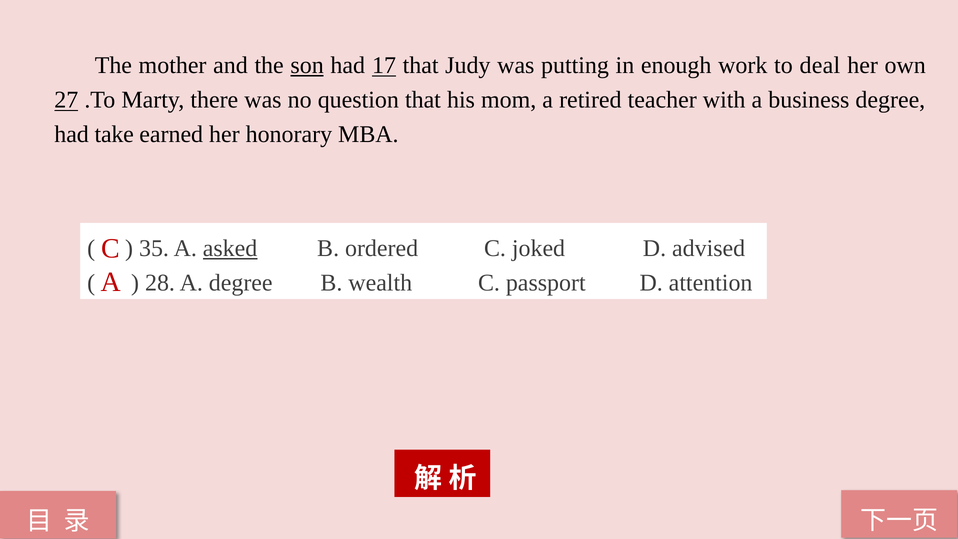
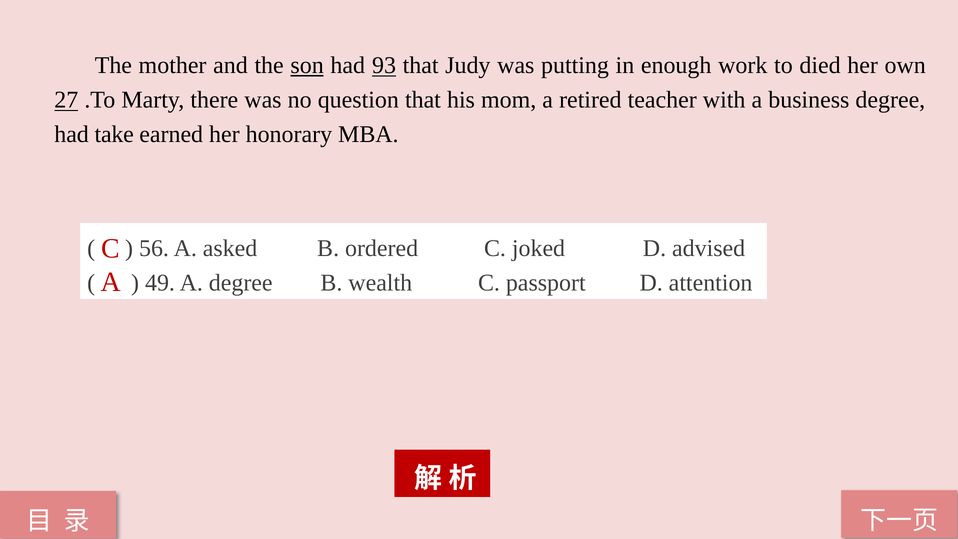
17: 17 -> 93 (384, 65)
deal: deal -> died (820, 65)
35: 35 -> 56 (154, 248)
asked underline: present -> none (230, 248)
28: 28 -> 49 (160, 283)
